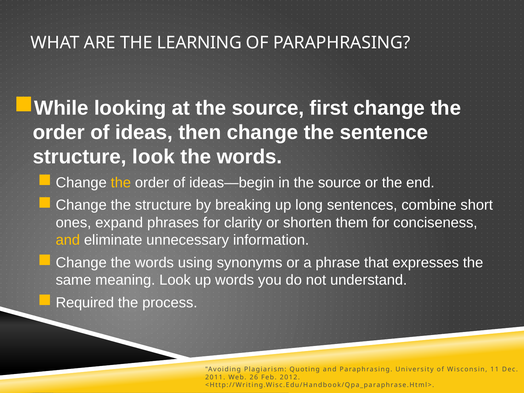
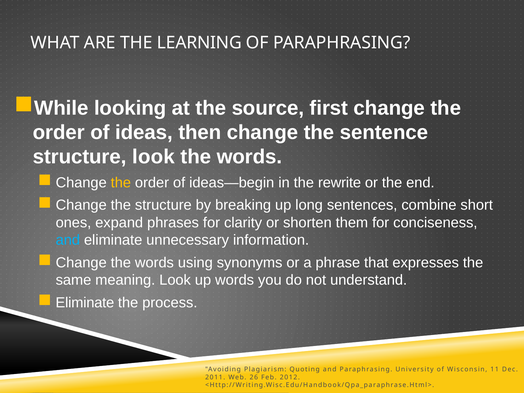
in the source: source -> rewrite (340, 183)
and colour: yellow -> light blue (68, 240)
Required: Required -> Eliminate (85, 303)
